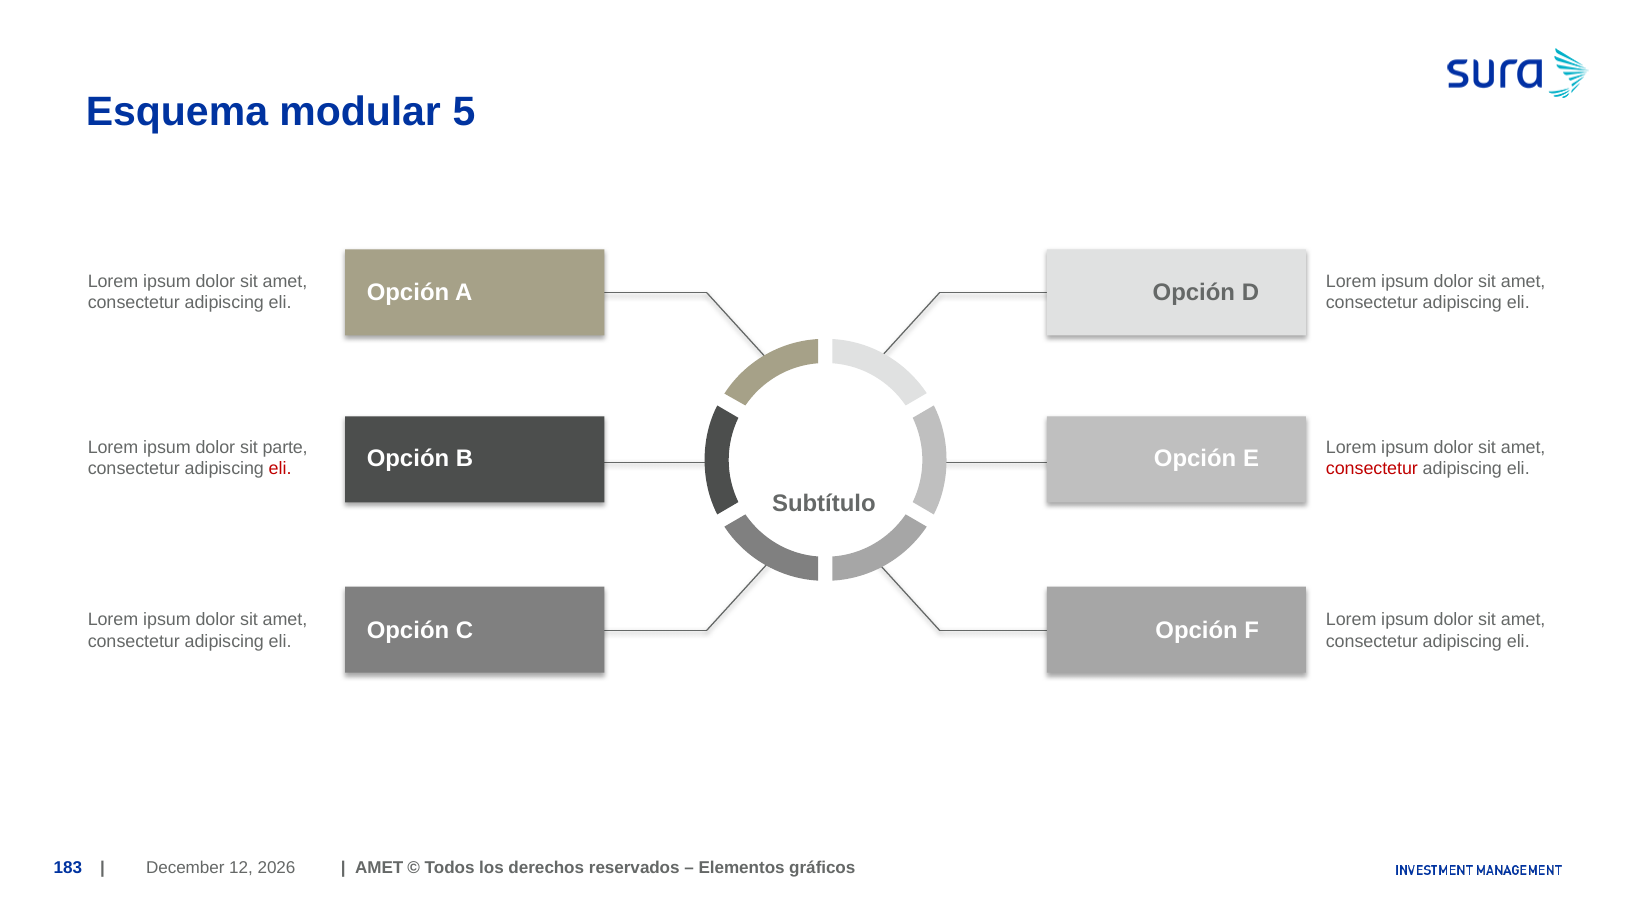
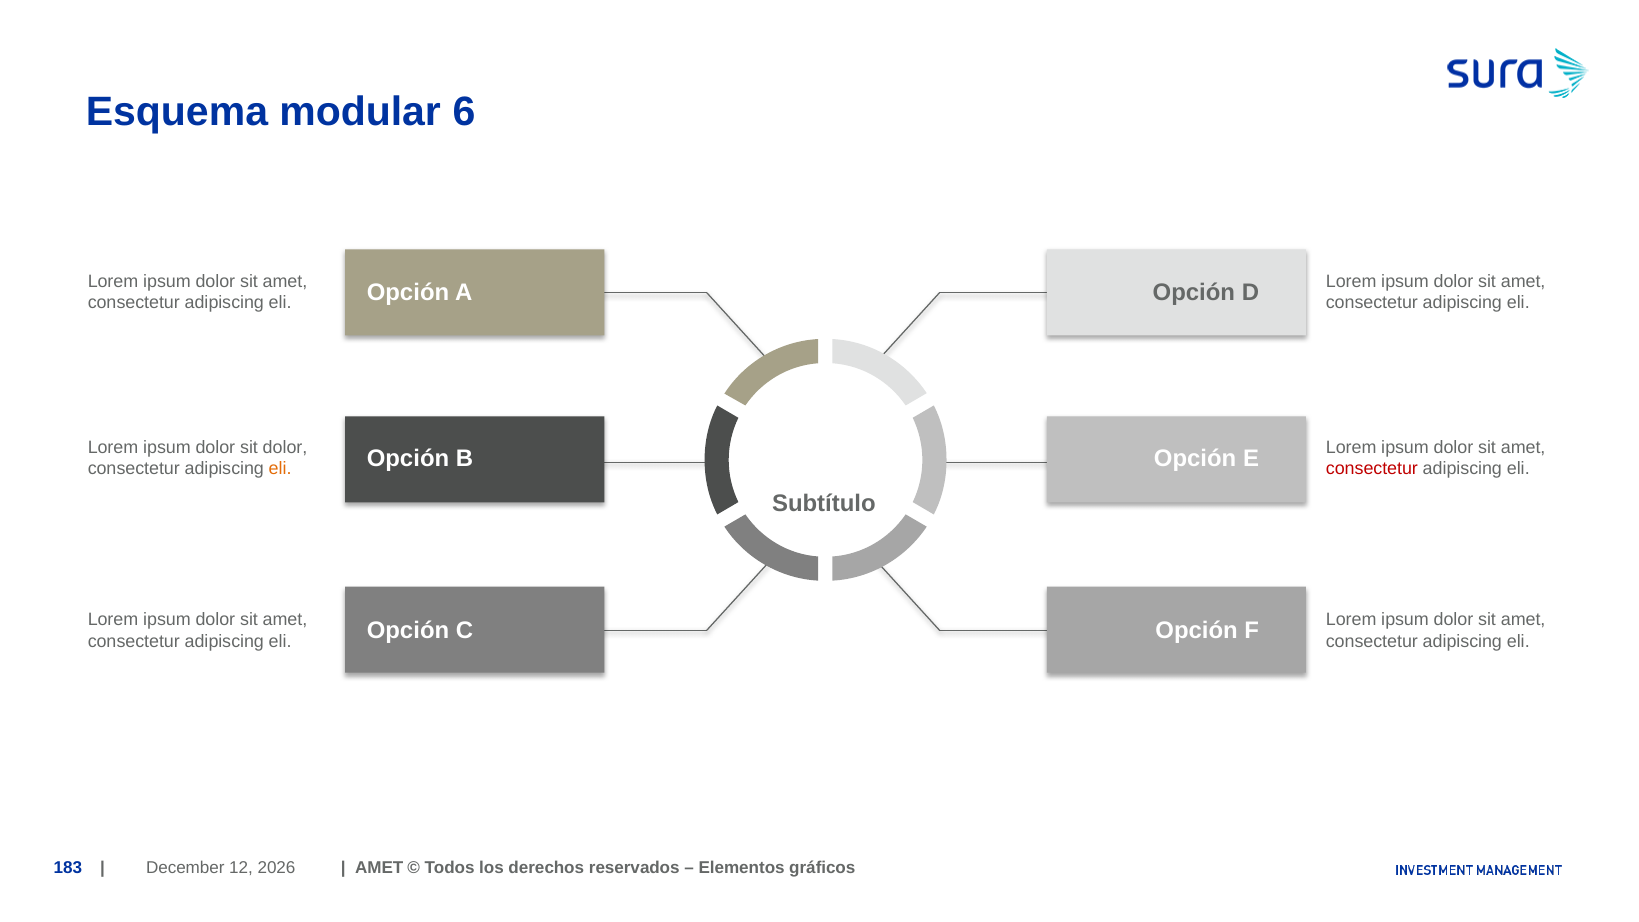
5: 5 -> 6 (464, 112)
sit parte: parte -> dolor (285, 448)
eli colour: red -> orange (280, 469)
